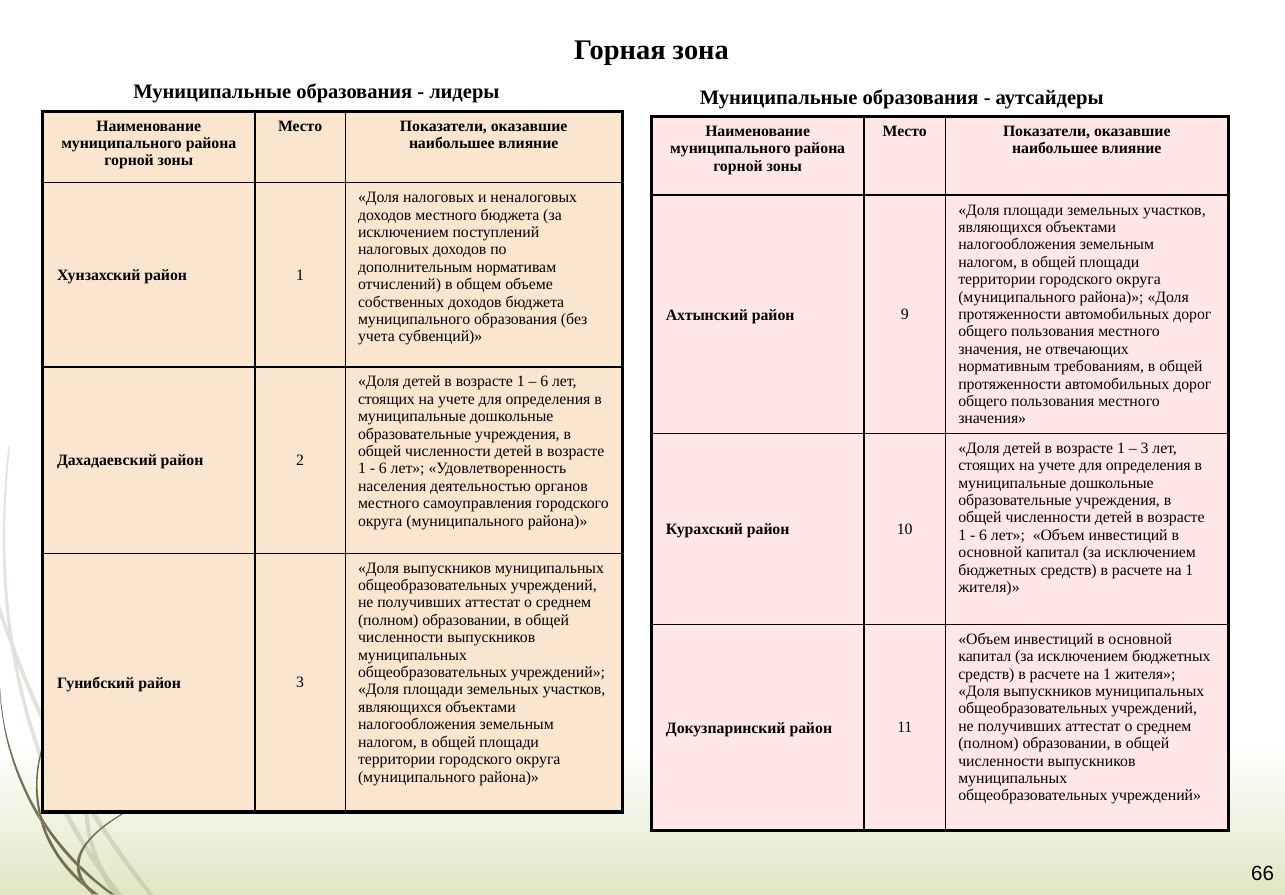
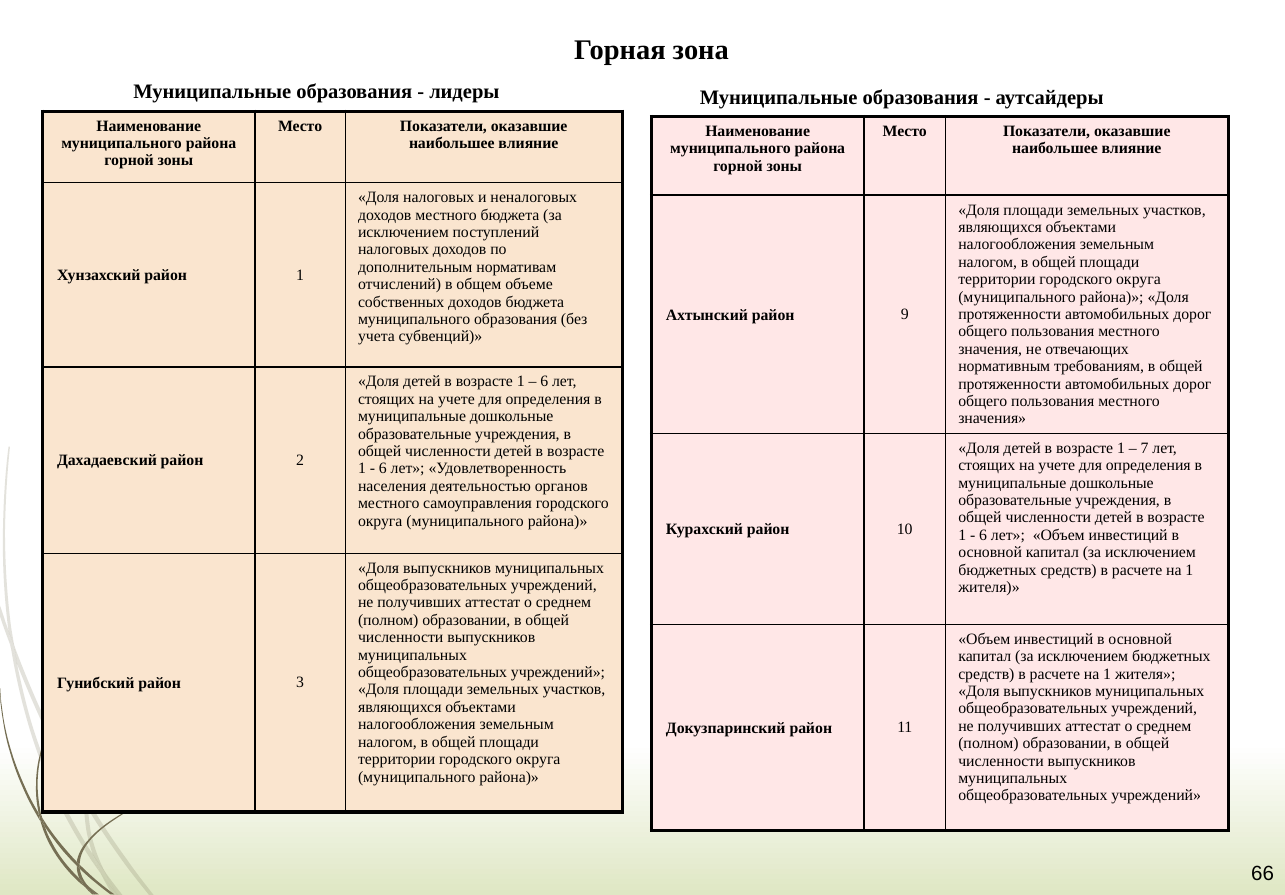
3: 3 -> 7 (1145, 448)
